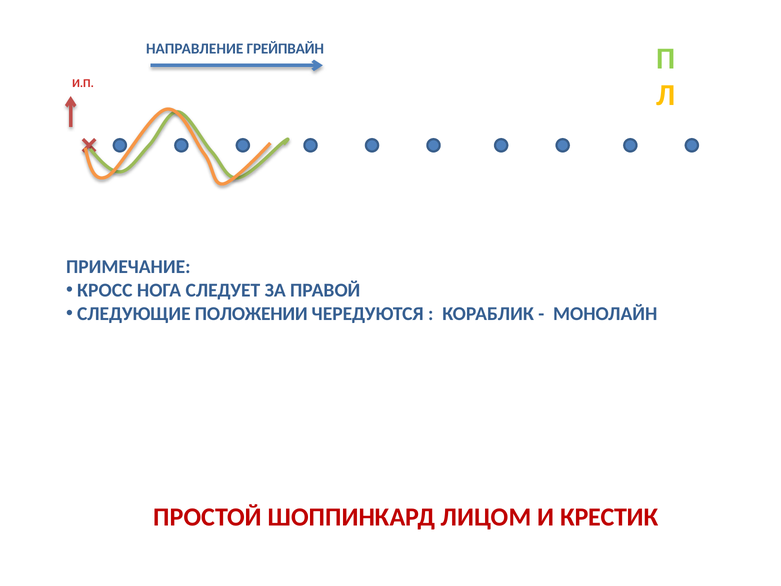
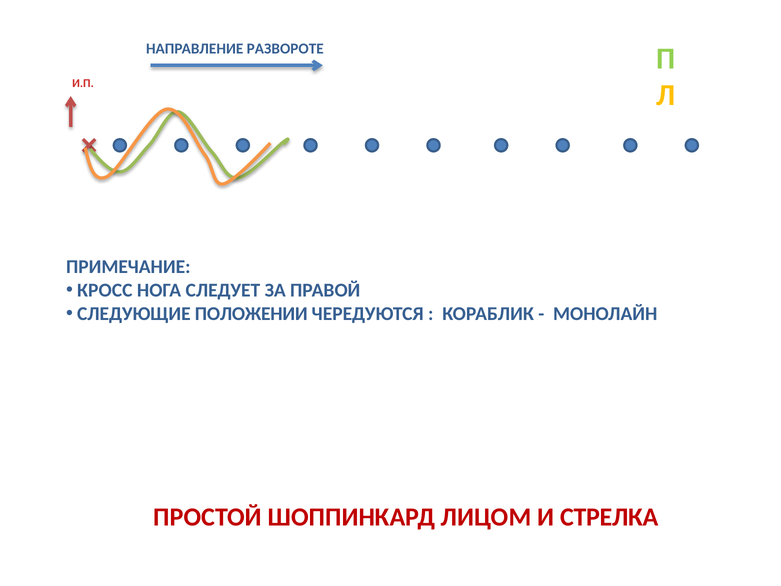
ГРЕЙПВАЙН: ГРЕЙПВАЙН -> РАЗВОРОТЕ (285, 49)
КРЕСТИК: КРЕСТИК -> СТРЕЛКА (609, 517)
